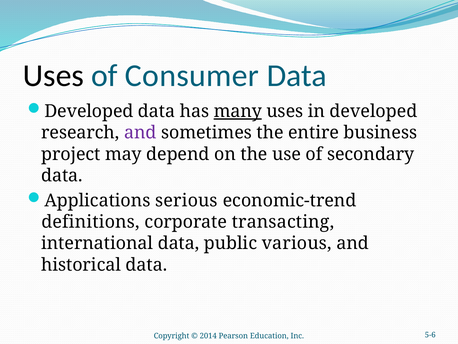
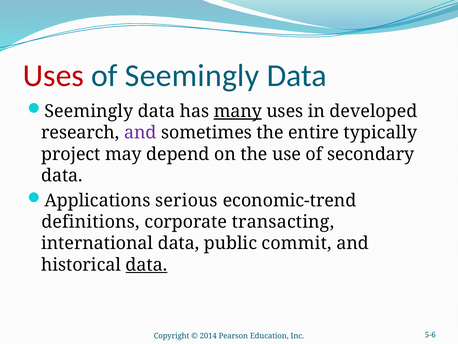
Uses colour: black -> red (53, 76)
of Consumer: Consumer -> Seemingly (192, 76)
Developed: Developed -> Seemingly (89, 111)
business: business -> typically (380, 133)
various: various -> commit (297, 243)
data underline: none -> present (146, 264)
